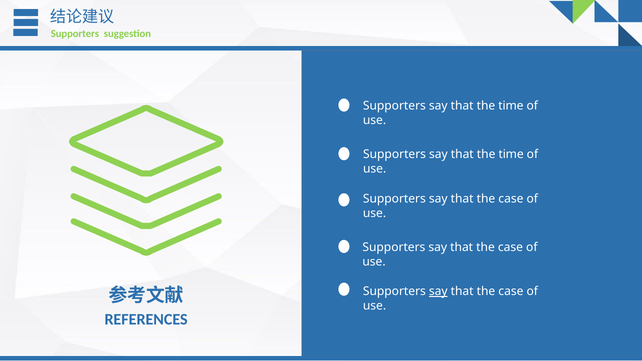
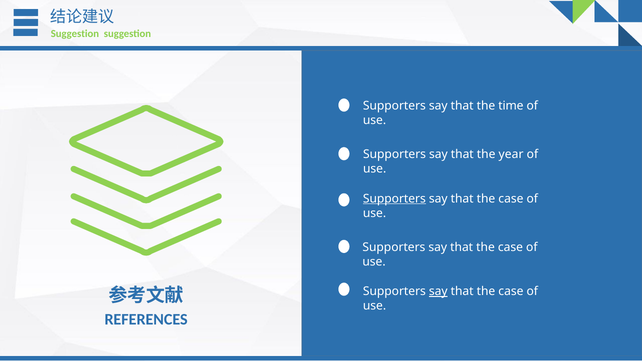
Supporters: Supporters -> Suggestion (75, 34)
time: time -> year (511, 154)
Supporters underline: none -> present (394, 199)
